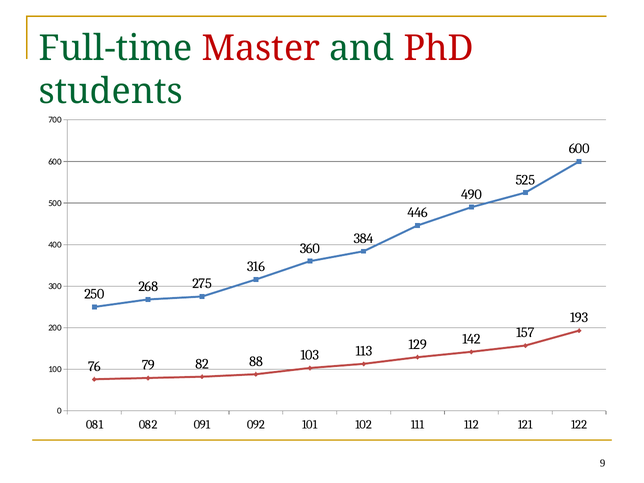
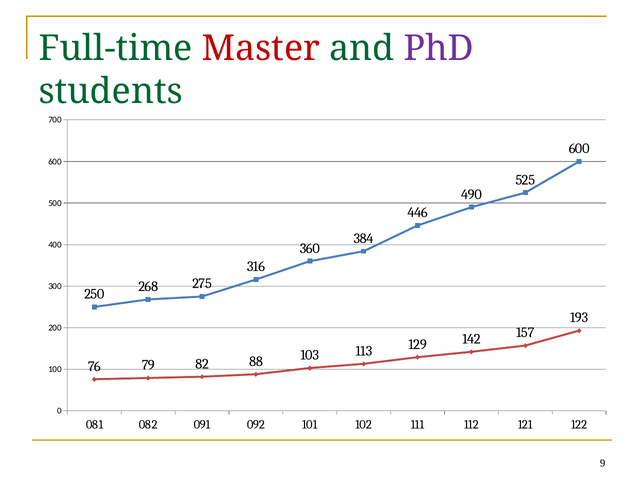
PhD colour: red -> purple (439, 49)
